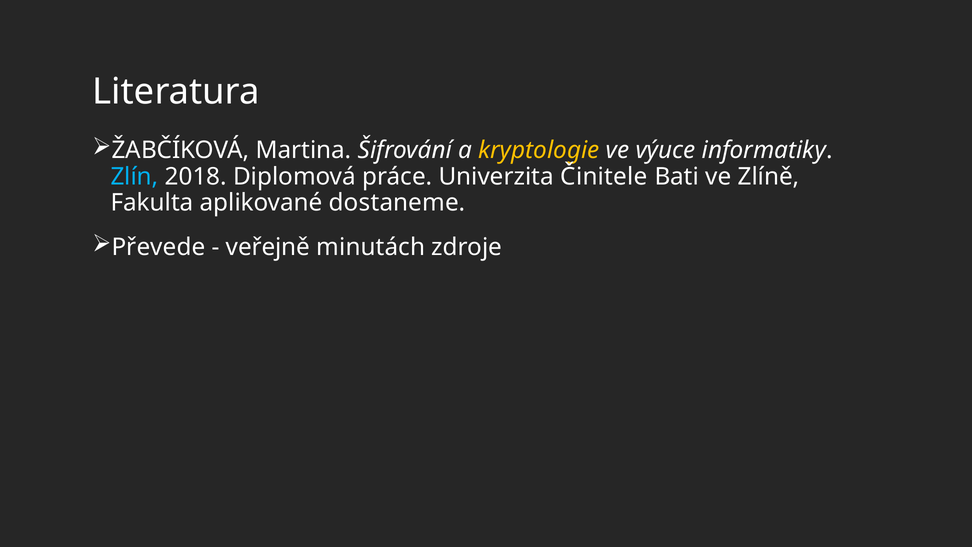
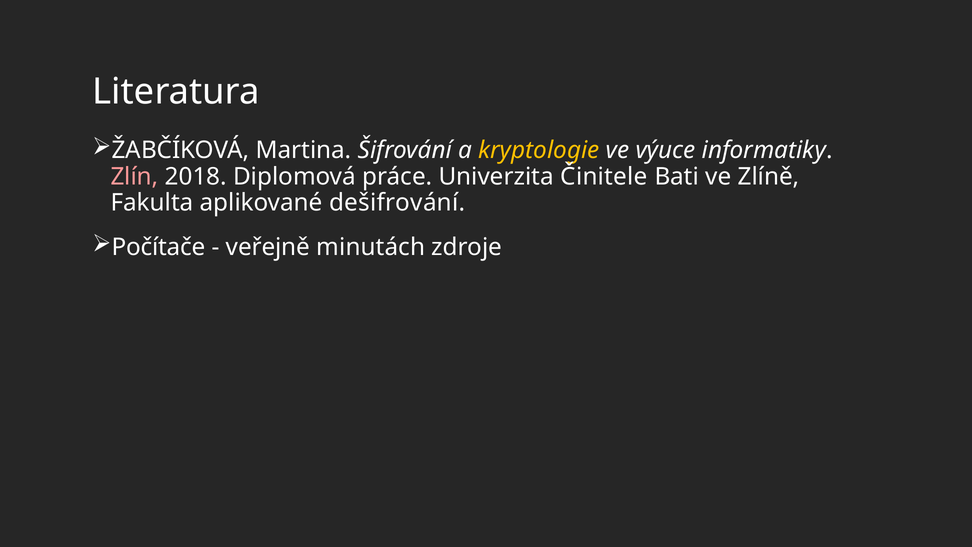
Zlín colour: light blue -> pink (135, 177)
dostaneme: dostaneme -> dešifrování (397, 203)
Převede: Převede -> Počítače (159, 247)
